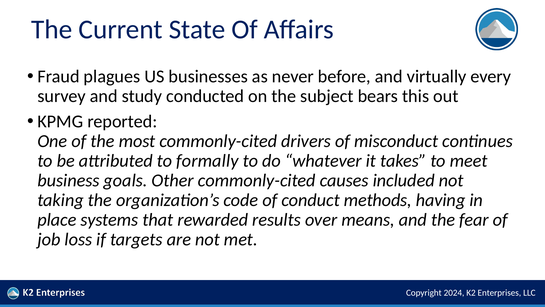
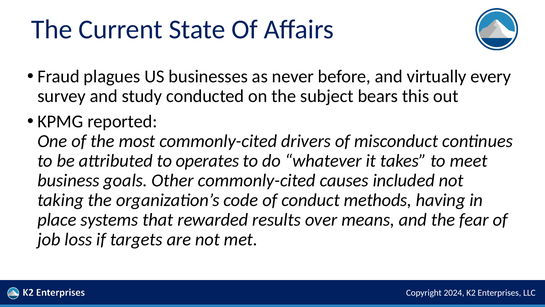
formally: formally -> operates (208, 161)
